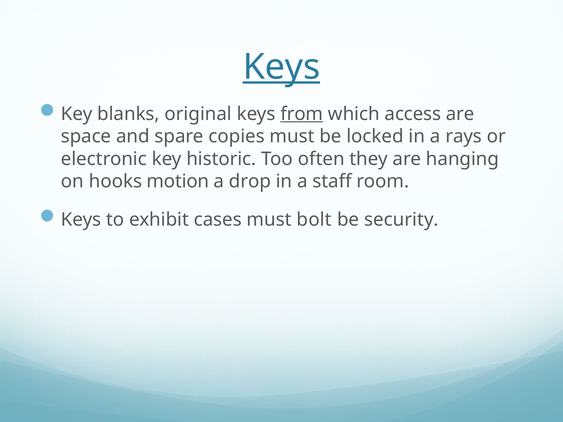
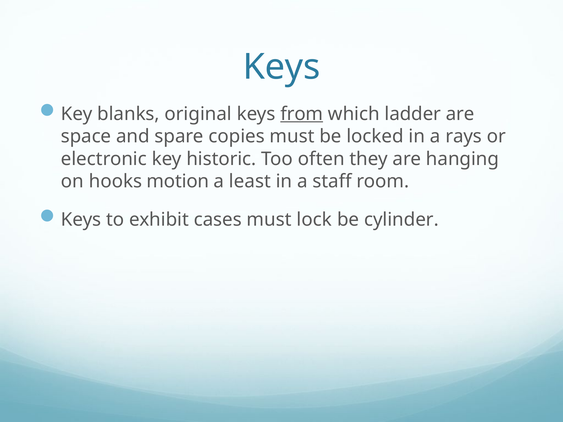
Keys underline: present -> none (281, 67)
access: access -> ladder (413, 114)
drop: drop -> least (250, 181)
bolt: bolt -> lock (314, 220)
security: security -> cylinder (401, 220)
